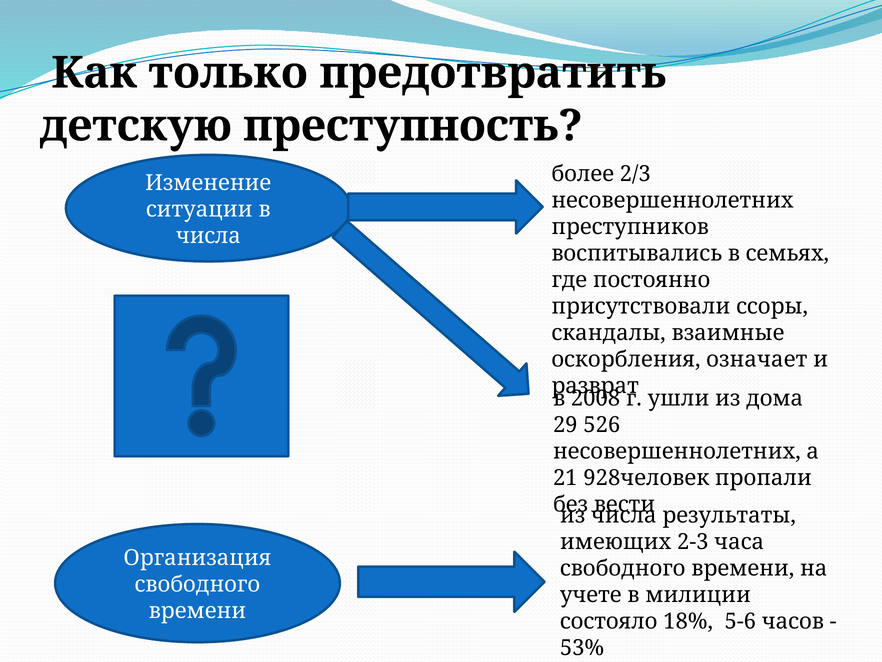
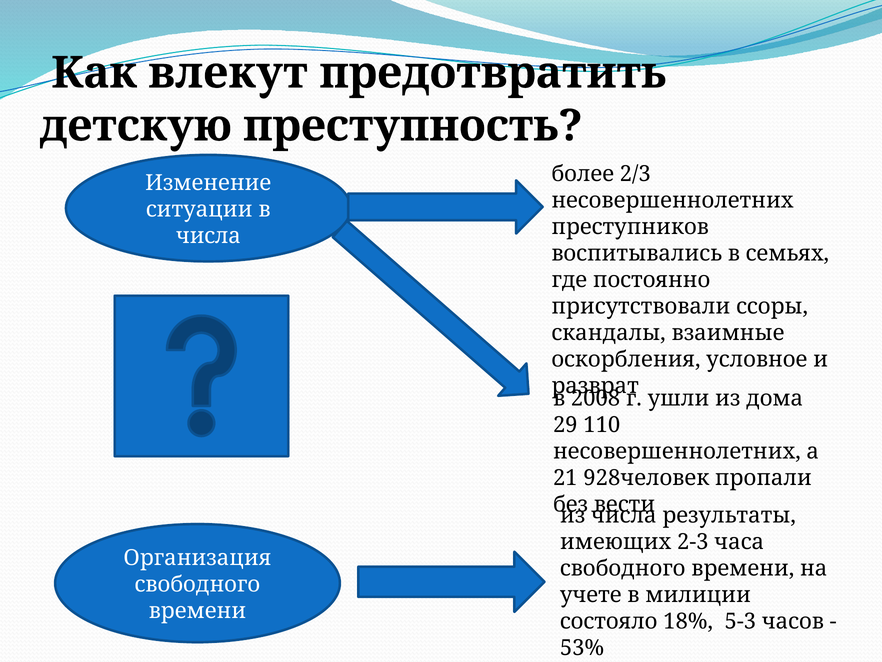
только: только -> влекут (228, 73)
означает: означает -> условное (757, 359)
526: 526 -> 110 (602, 425)
5-6: 5-6 -> 5-3 (740, 621)
